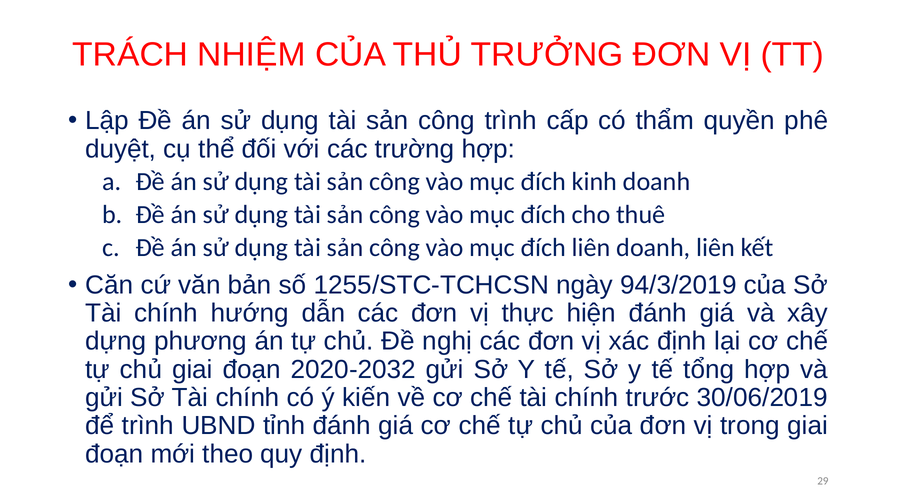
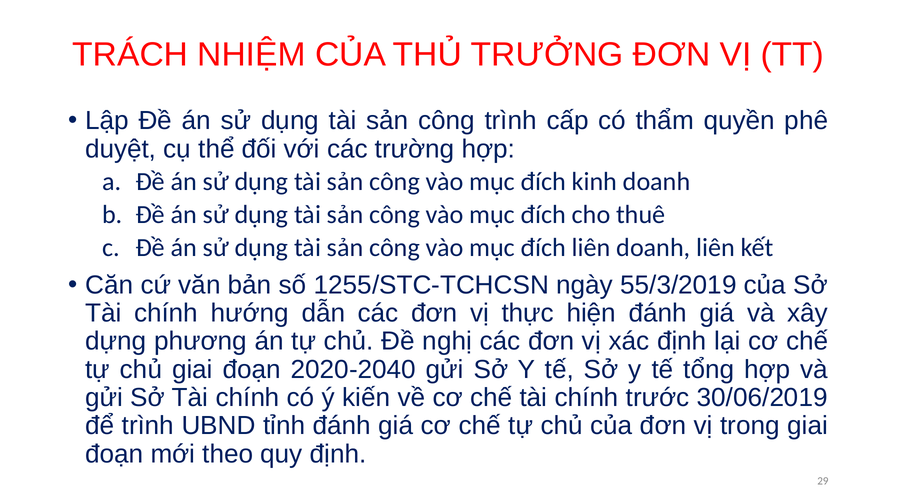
94/3/2019: 94/3/2019 -> 55/3/2019 (678, 285)
2020-2032: 2020-2032 -> 2020-2040 (353, 370)
